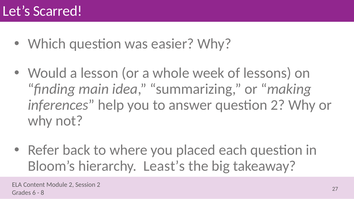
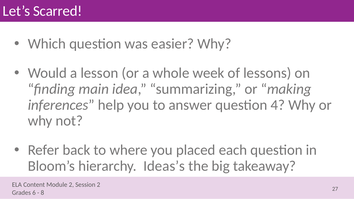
question 2: 2 -> 4 (278, 105)
Least’s: Least’s -> Ideas’s (164, 166)
